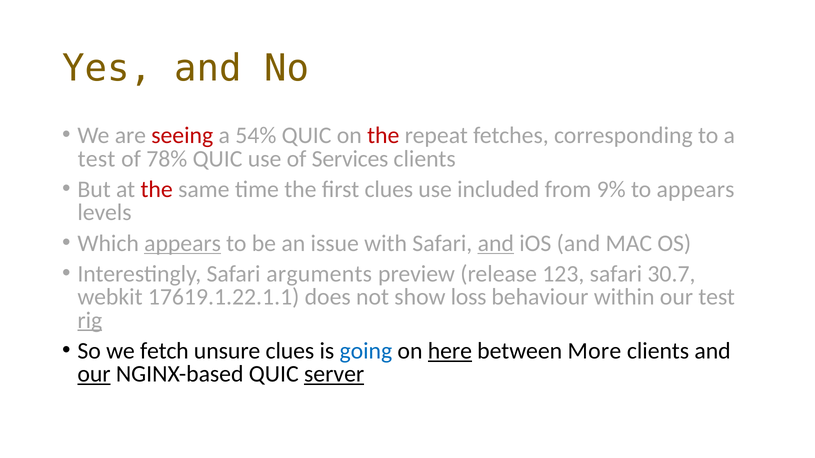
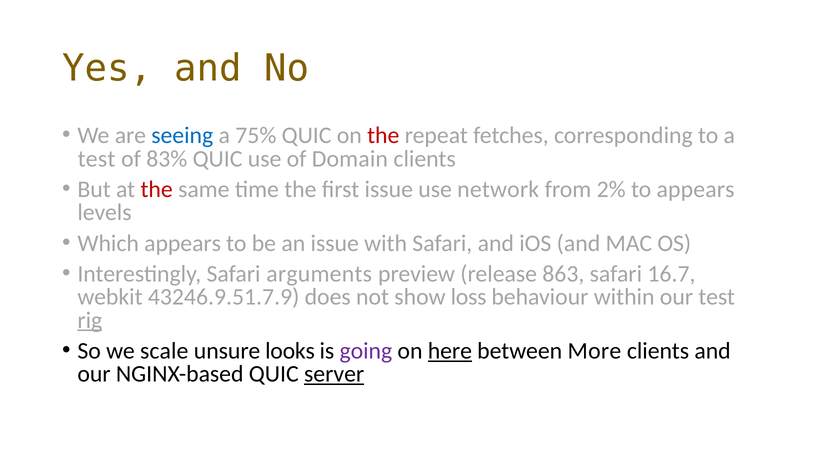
seeing colour: red -> blue (182, 136)
54%: 54% -> 75% (256, 136)
78%: 78% -> 83% (167, 159)
Services: Services -> Domain (350, 159)
first clues: clues -> issue (389, 190)
included: included -> network (498, 190)
9%: 9% -> 2% (611, 190)
appears underline: present -> none (183, 244)
and underline: present -> none (496, 244)
123: 123 -> 863 (563, 274)
30.7: 30.7 -> 16.7 (671, 274)
17619.1.22.1.1: 17619.1.22.1.1 -> 43246.9.51.7.9 (224, 297)
fetch: fetch -> scale (164, 351)
unsure clues: clues -> looks (290, 351)
going colour: blue -> purple (366, 351)
our underline: present -> none (94, 374)
